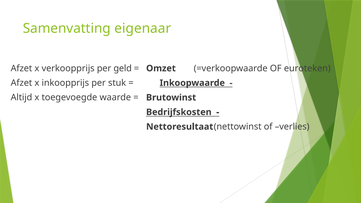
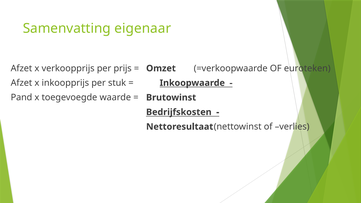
geld: geld -> prijs (123, 68)
Altijd: Altijd -> Pand (21, 98)
